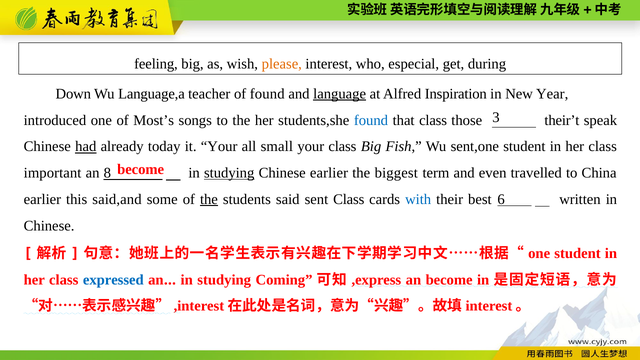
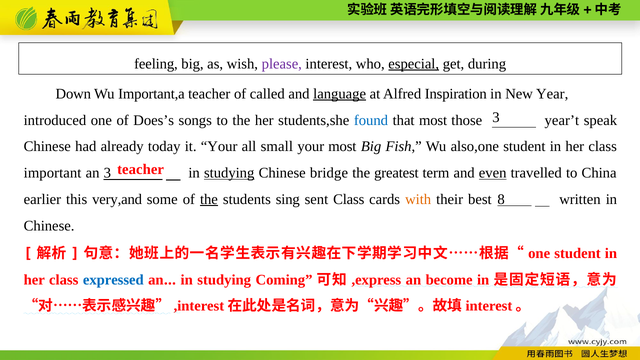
please colour: orange -> purple (282, 64)
especial underline: none -> present (414, 64)
Language,a: Language,a -> Important,a (151, 94)
of found: found -> called (267, 94)
Most’s: Most’s -> Does’s (154, 120)
that class: class -> most (433, 120)
their’t: their’t -> year’t (562, 120)
had underline: present -> none (86, 147)
your class: class -> most (342, 147)
sent,one: sent,one -> also,one (475, 147)
become: become -> teacher (141, 170)
an 8: 8 -> 3 (107, 173)
Chinese earlier: earlier -> bridge (329, 173)
biggest: biggest -> greatest (396, 173)
even underline: none -> present (493, 173)
said,and: said,and -> very,and (117, 199)
said: said -> sing (288, 199)
with colour: blue -> orange (418, 199)
6: 6 -> 8 (501, 199)
